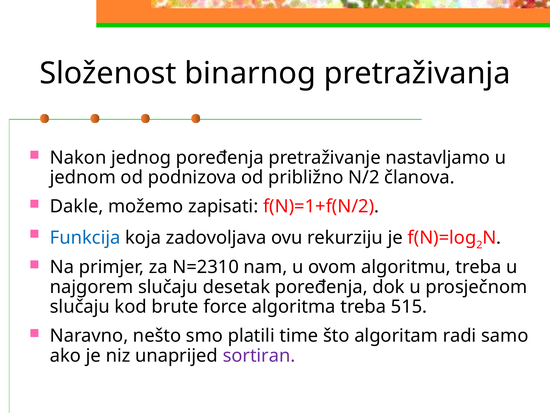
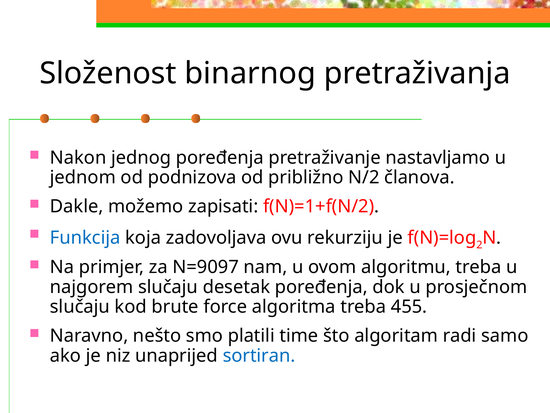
N=2310: N=2310 -> N=9097 (206, 267)
515: 515 -> 455 (409, 306)
sortiran colour: purple -> blue (259, 355)
